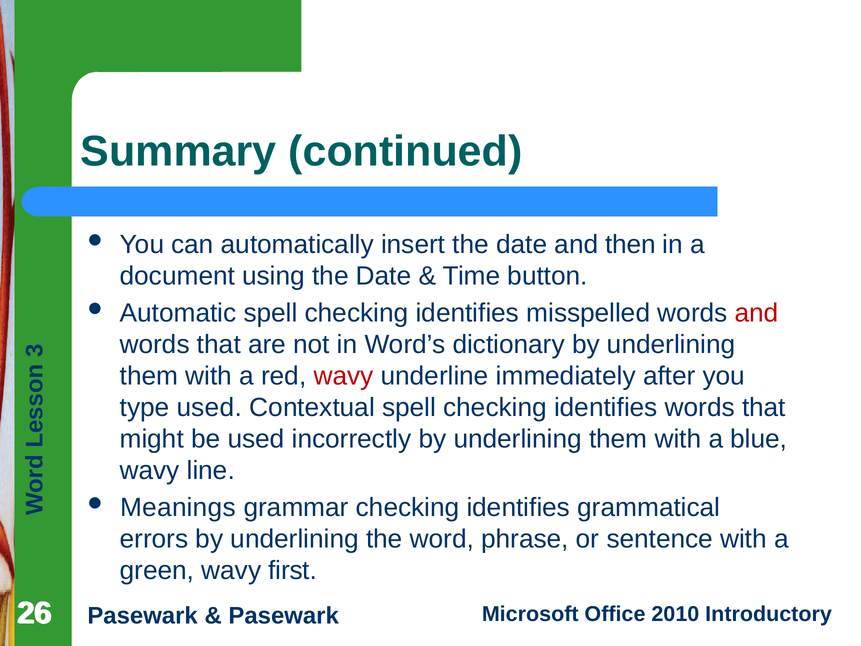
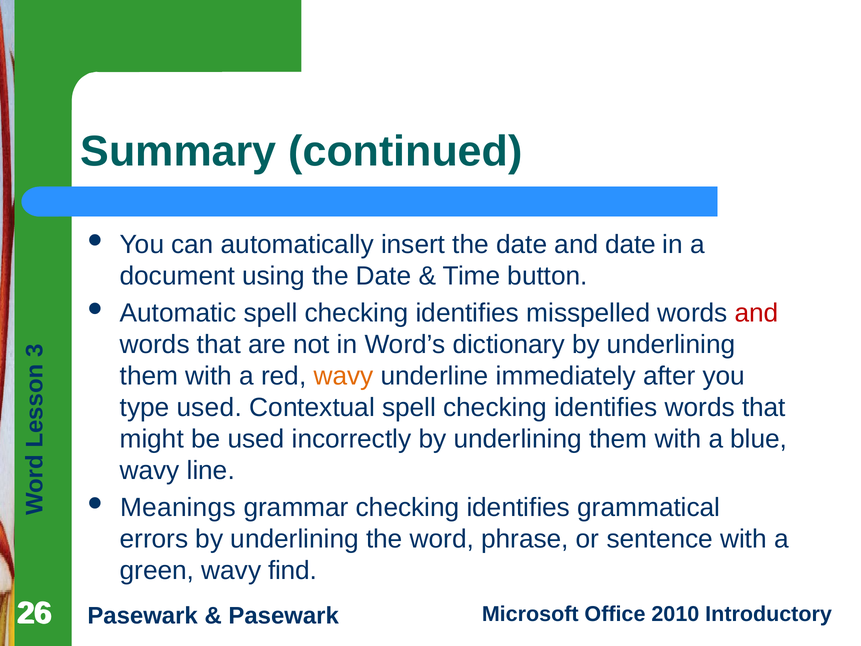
and then: then -> date (631, 244)
wavy colour: red -> orange (344, 376)
first: first -> find (293, 570)
